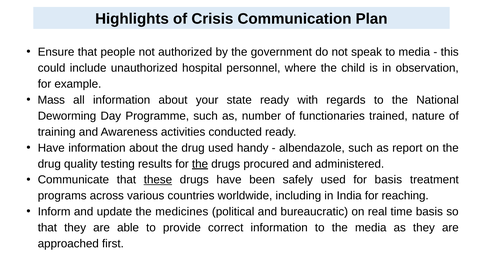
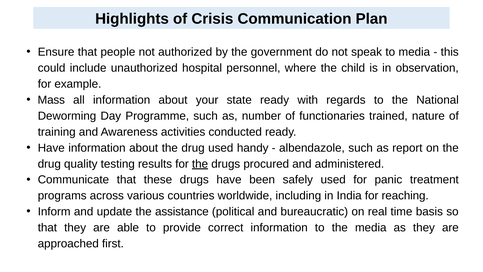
these underline: present -> none (158, 180)
for basis: basis -> panic (388, 180)
medicines: medicines -> assistance (182, 212)
